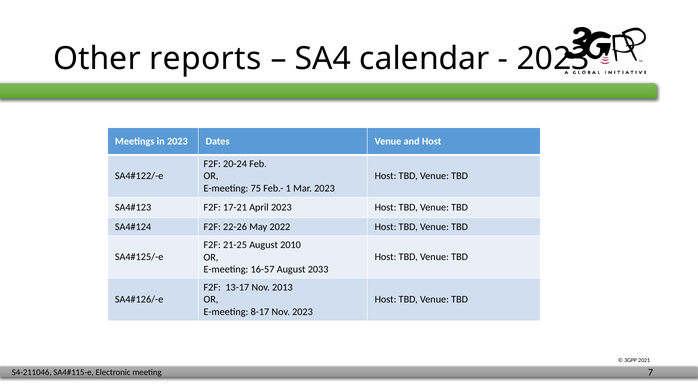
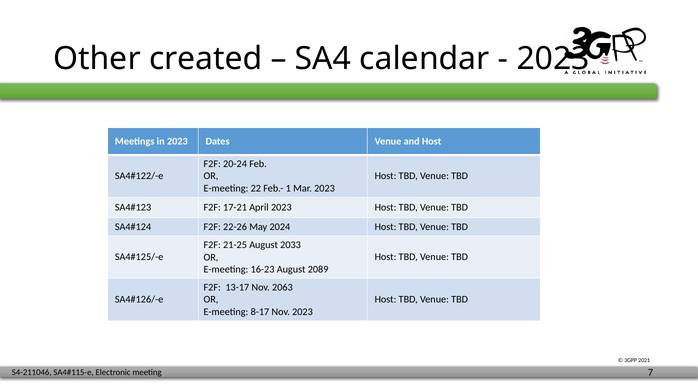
reports: reports -> created (206, 59)
75: 75 -> 22 (256, 189)
2022: 2022 -> 2024 (280, 227)
2010: 2010 -> 2033 (291, 245)
16-57: 16-57 -> 16-23 (263, 270)
2033: 2033 -> 2089 (318, 270)
2013: 2013 -> 2063 (282, 288)
